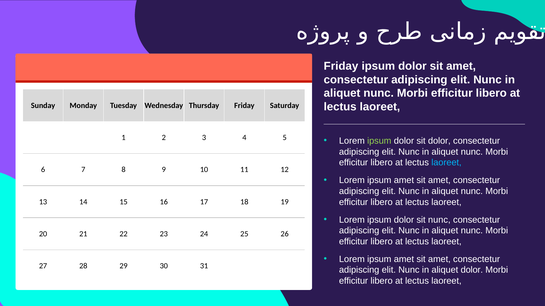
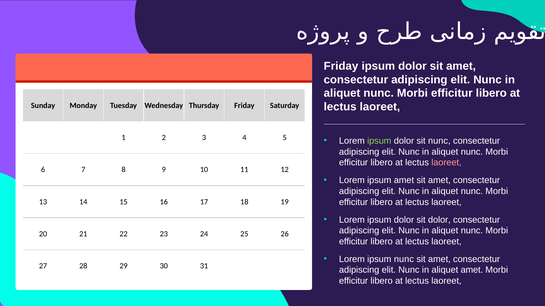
sit dolor: dolor -> nunc (439, 141)
laoreet colour: light blue -> pink (446, 163)
sit nunc: nunc -> dolor (439, 220)
amet: amet -> nunc (404, 260)
aliquet dolor: dolor -> amet (472, 270)
